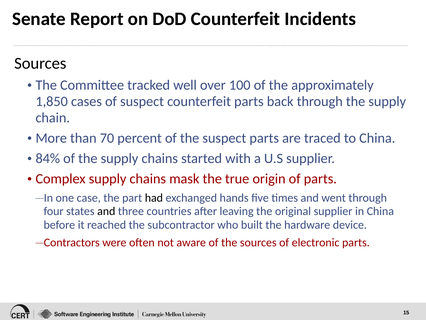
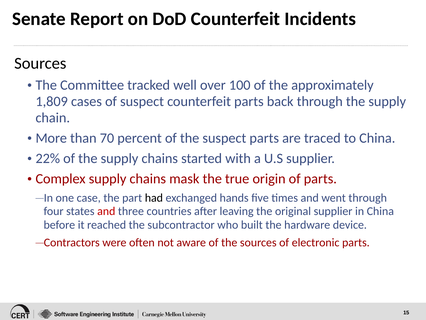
1,850: 1,850 -> 1,809 (52, 101)
84%: 84% -> 22% (48, 158)
and colour: black -> red (106, 211)
